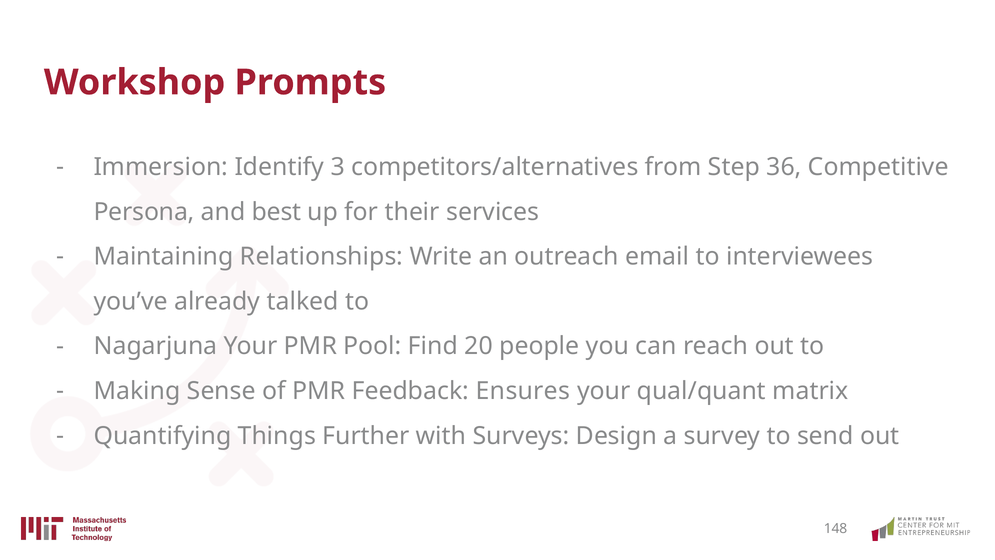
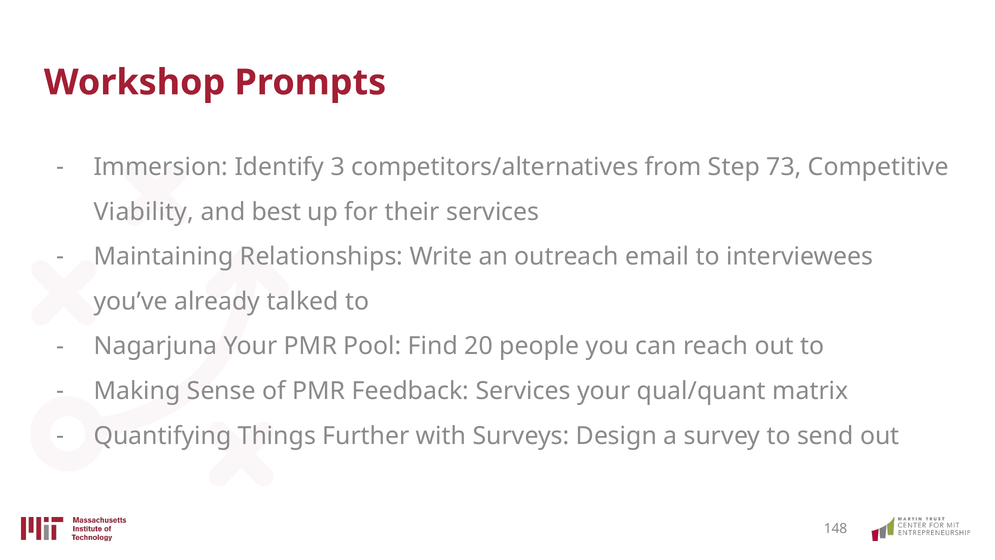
36: 36 -> 73 (784, 167)
Persona: Persona -> Viability (144, 212)
Feedback Ensures: Ensures -> Services (523, 391)
